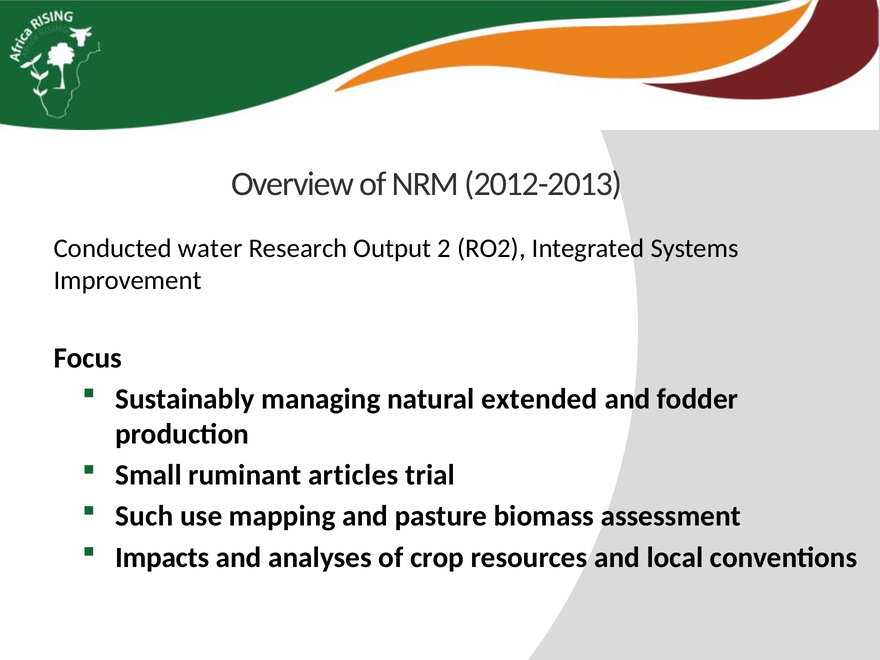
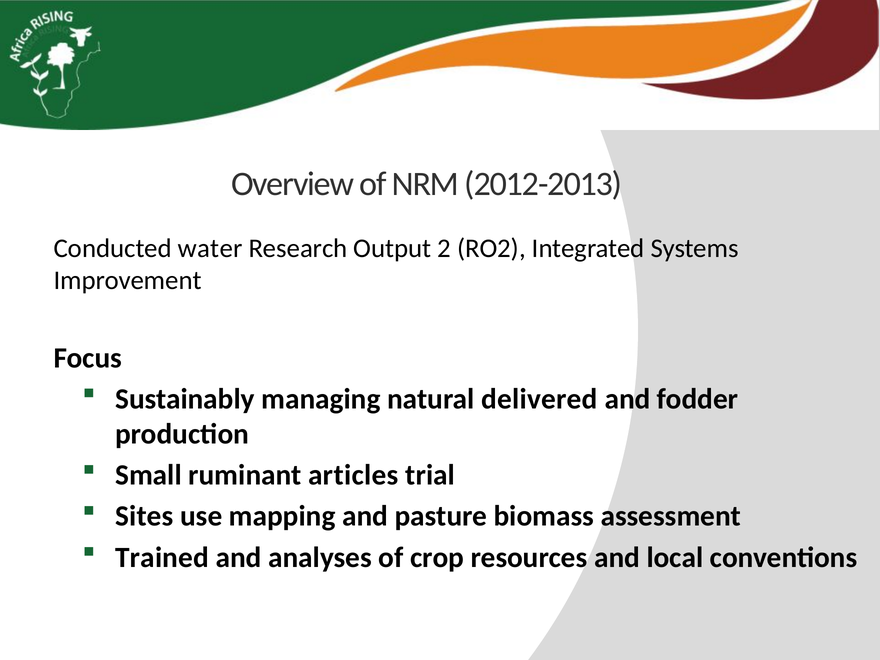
extended: extended -> delivered (539, 399)
Such: Such -> Sites (144, 516)
Impacts: Impacts -> Trained (162, 557)
